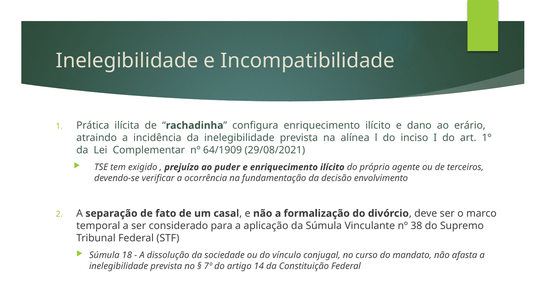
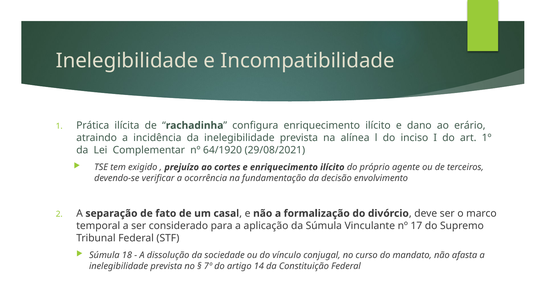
64/1909: 64/1909 -> 64/1920 (223, 150)
puder: puder -> cortes (227, 167)
38: 38 -> 17 (416, 226)
